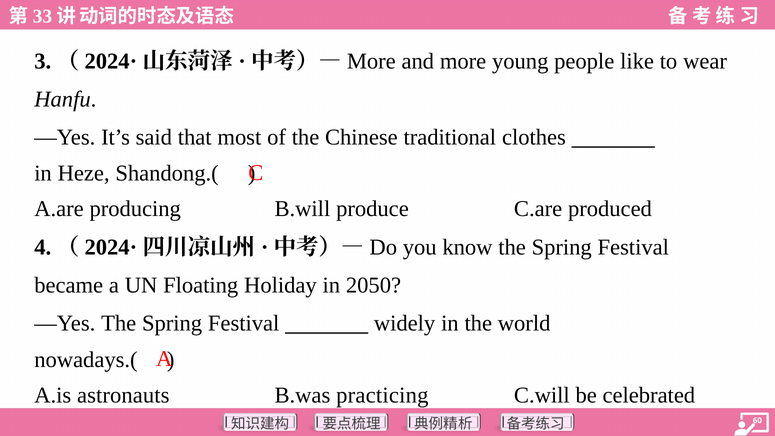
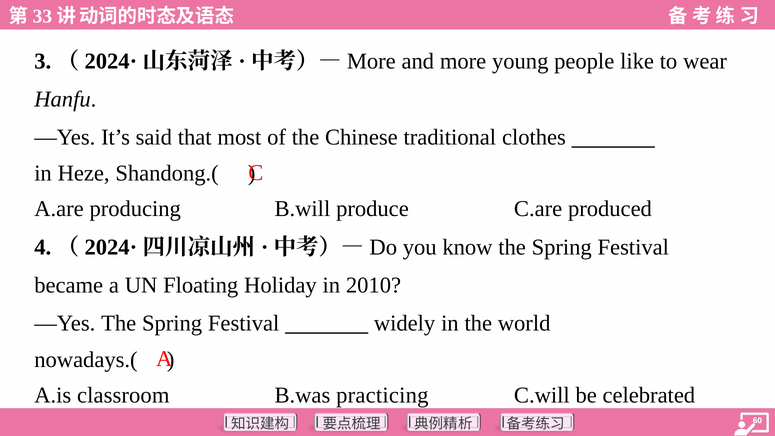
2050: 2050 -> 2010 (374, 285)
astronauts: astronauts -> classroom (123, 395)
